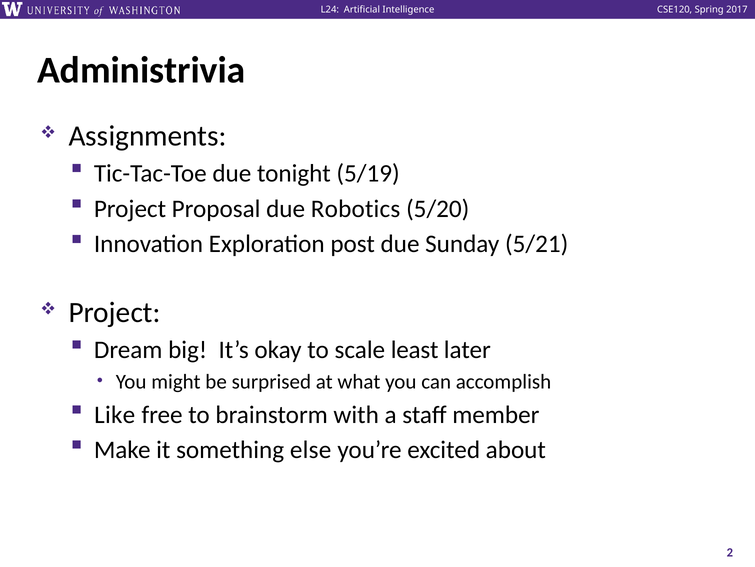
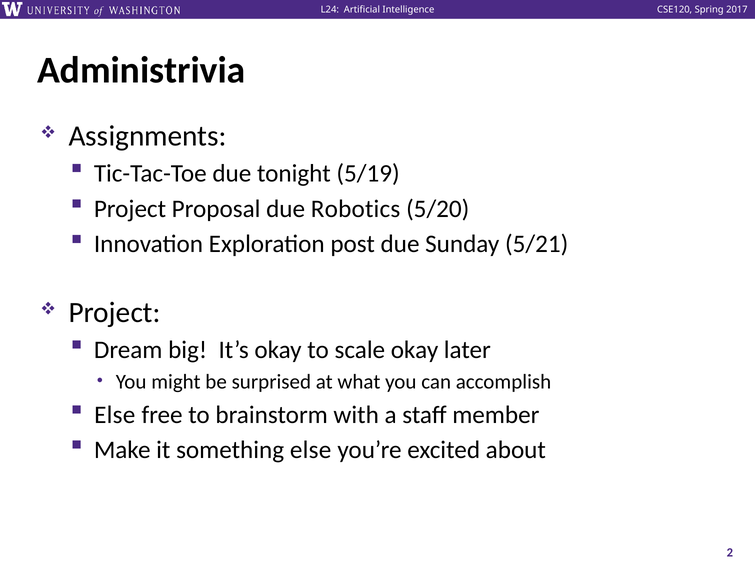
scale least: least -> okay (415, 350)
Like: Like -> Else (115, 414)
